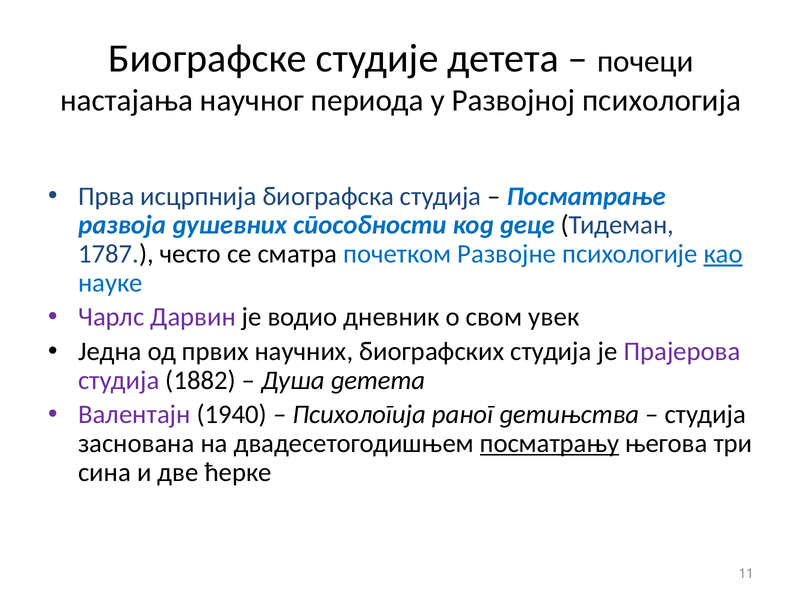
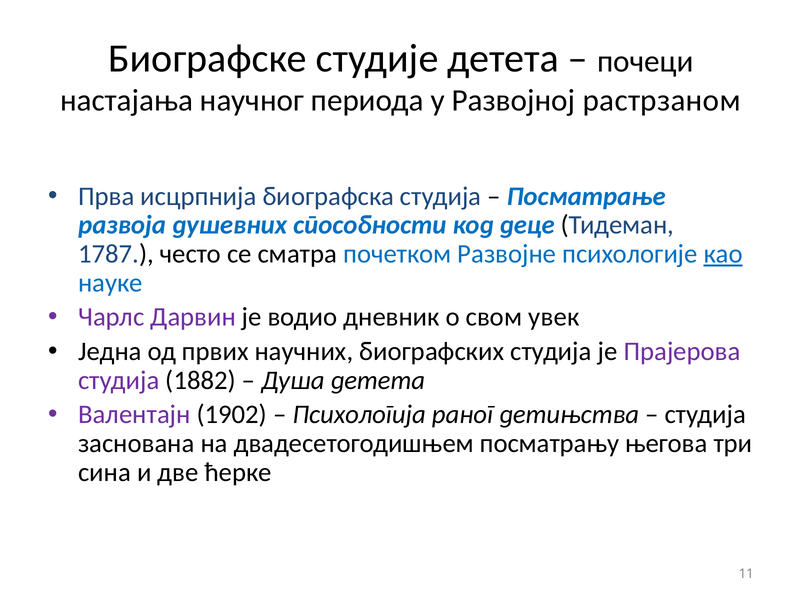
Развојној психологија: психологија -> растрзаном (662, 100)
1940: 1940 -> 1902 (232, 414)
посматрању underline: present -> none (549, 443)
